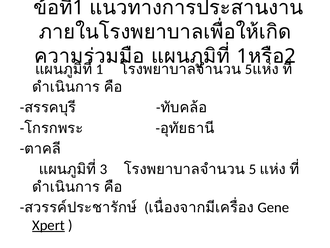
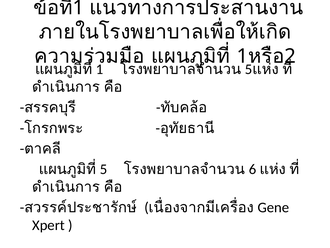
3: 3 -> 5 (104, 169)
5: 5 -> 6 (253, 169)
Xpert underline: present -> none (48, 225)
